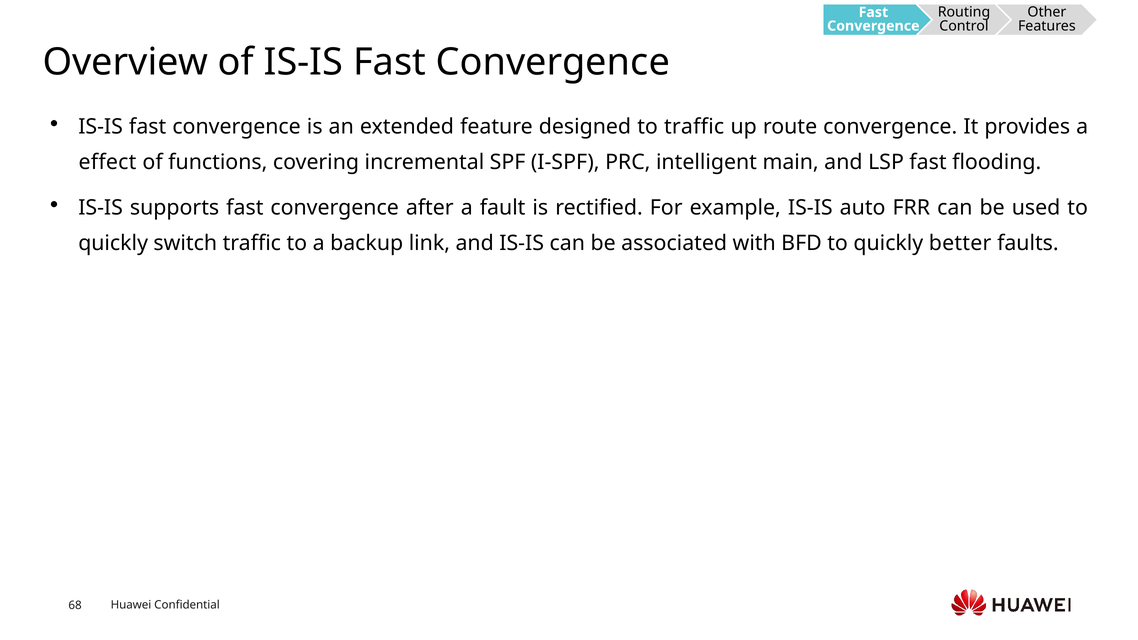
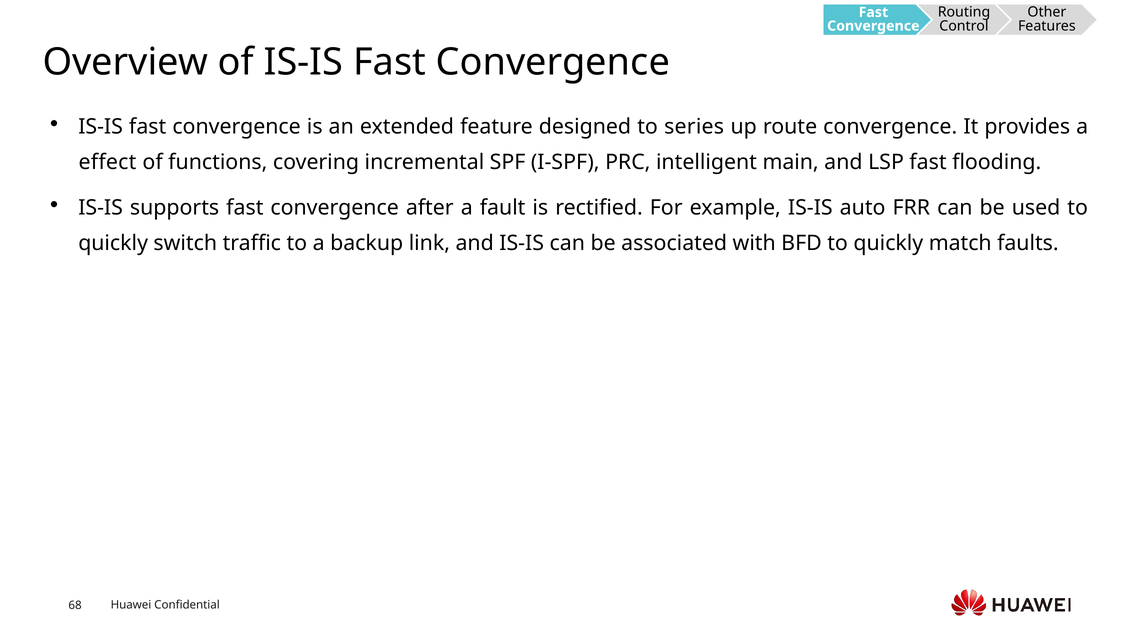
to traffic: traffic -> series (694, 126)
better: better -> match (960, 243)
